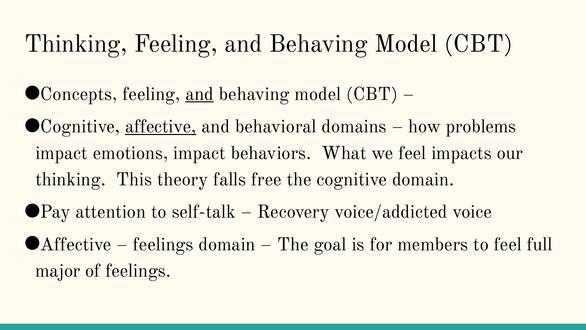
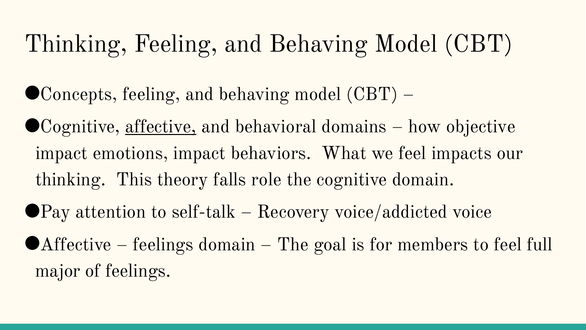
and underline: present -> none (200, 94)
problems: problems -> objective (481, 126)
free: free -> role (266, 179)
